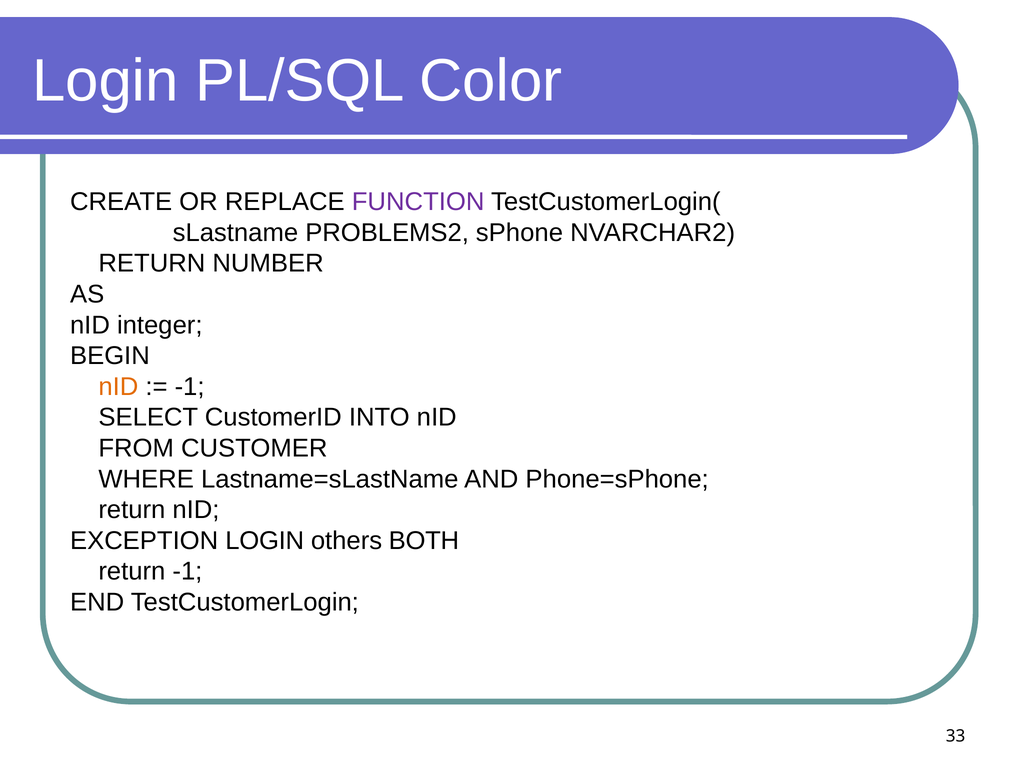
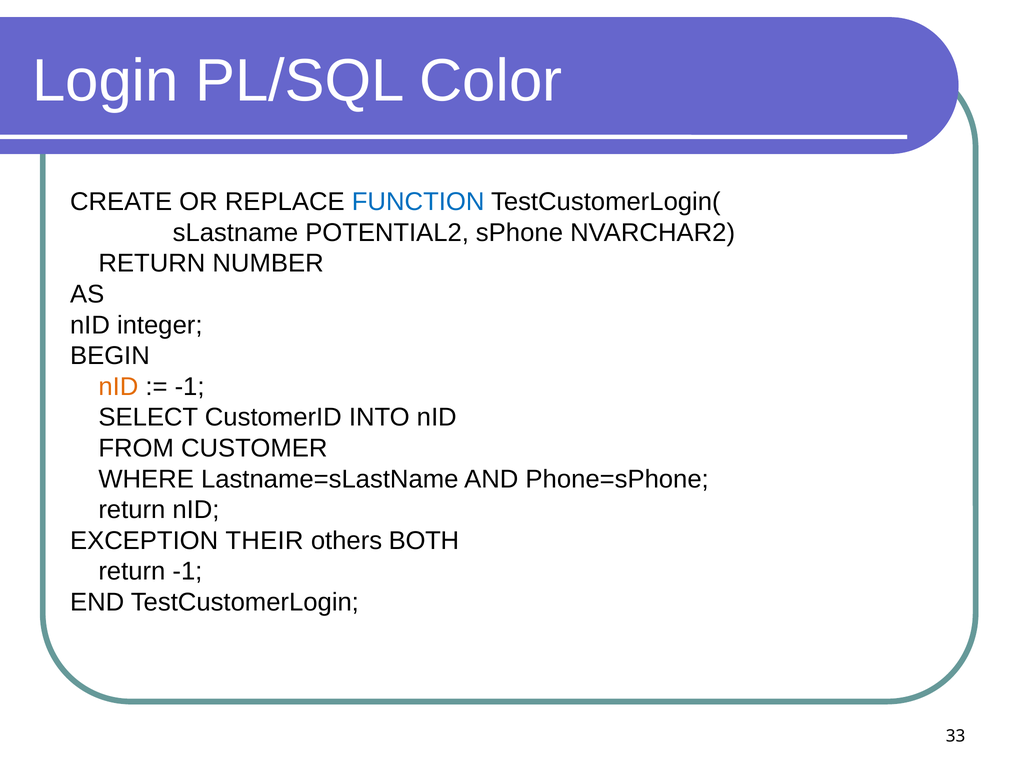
FUNCTION colour: purple -> blue (418, 202)
PROBLEMS2: PROBLEMS2 -> POTENTIAL2 (387, 233)
EXCEPTION LOGIN: LOGIN -> THEIR (264, 541)
